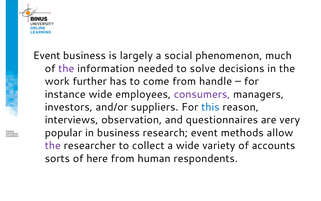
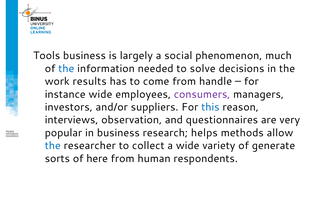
Event: Event -> Tools (47, 56)
the colour: purple -> blue (66, 68)
further: further -> results (90, 81)
research event: event -> helps (204, 133)
the colour: purple -> blue (53, 145)
accounts: accounts -> generate (273, 145)
